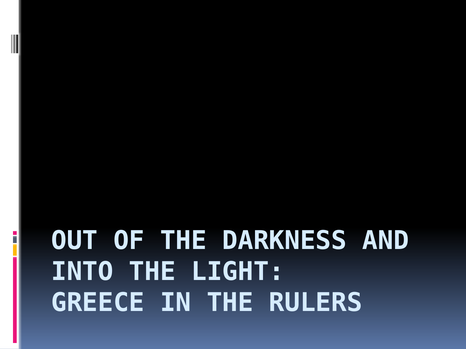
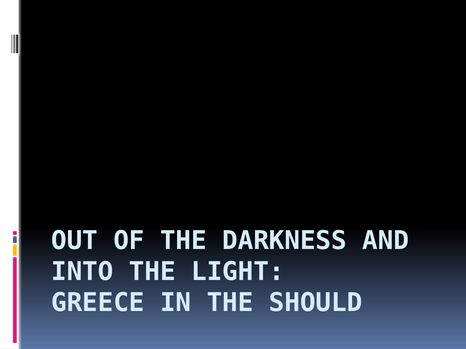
RULERS: RULERS -> SHOULD (316, 303)
